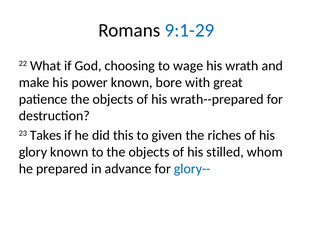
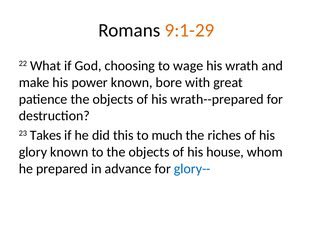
9:1-29 colour: blue -> orange (190, 30)
given: given -> much (167, 135)
stilled: stilled -> house (225, 152)
